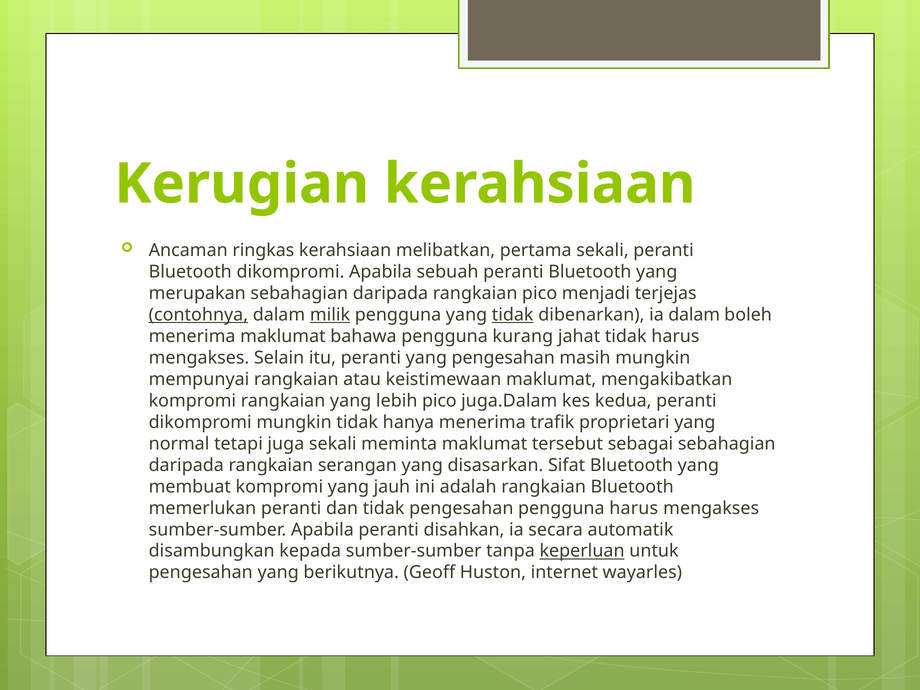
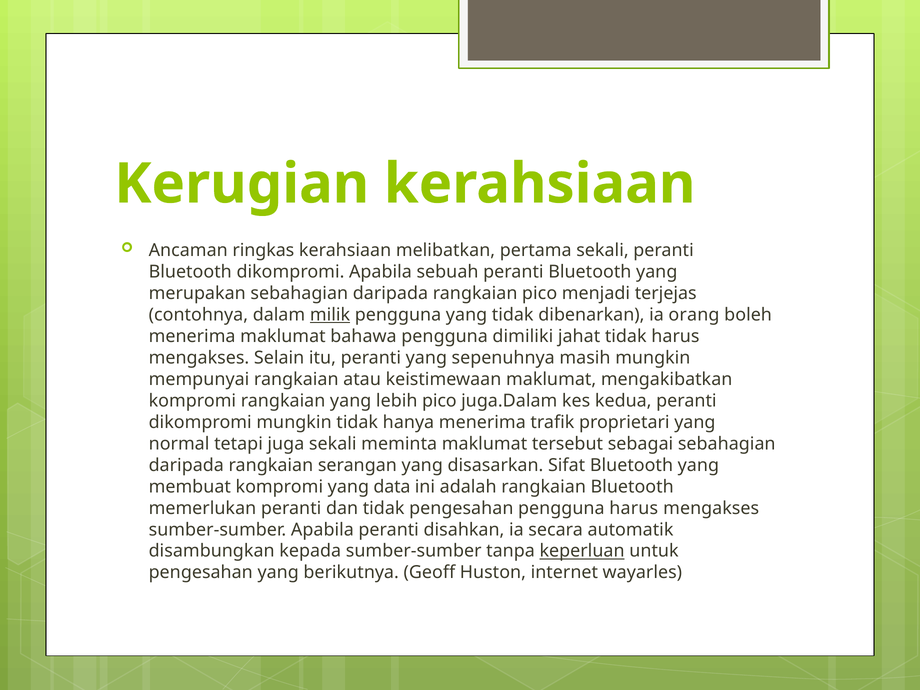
contohnya underline: present -> none (198, 315)
tidak underline: present -> none (513, 315)
ia dalam: dalam -> orang (694, 315)
kurang: kurang -> dimiliki (523, 336)
yang pengesahan: pengesahan -> sepenuhnya (503, 358)
jauh: jauh -> data (392, 487)
